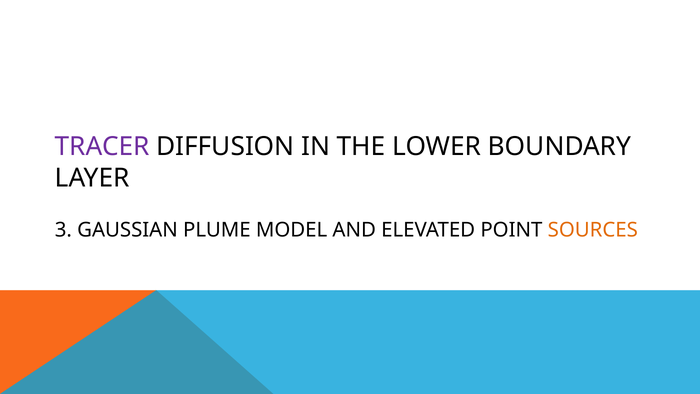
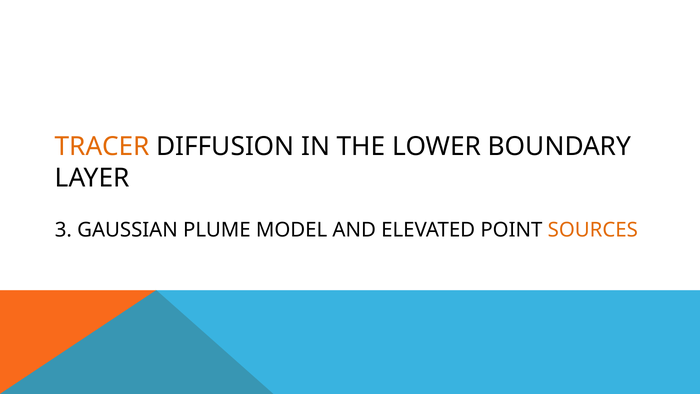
TRACER colour: purple -> orange (102, 146)
